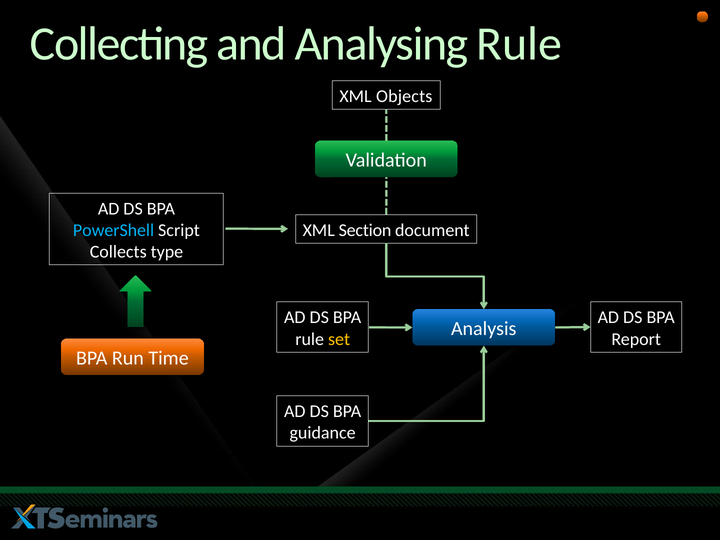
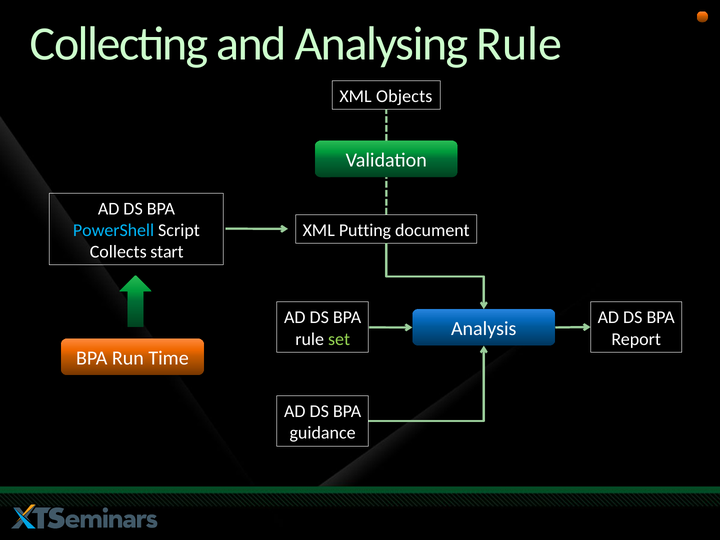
Section: Section -> Putting (365, 230)
type: type -> start (167, 252)
set colour: yellow -> light green (339, 339)
